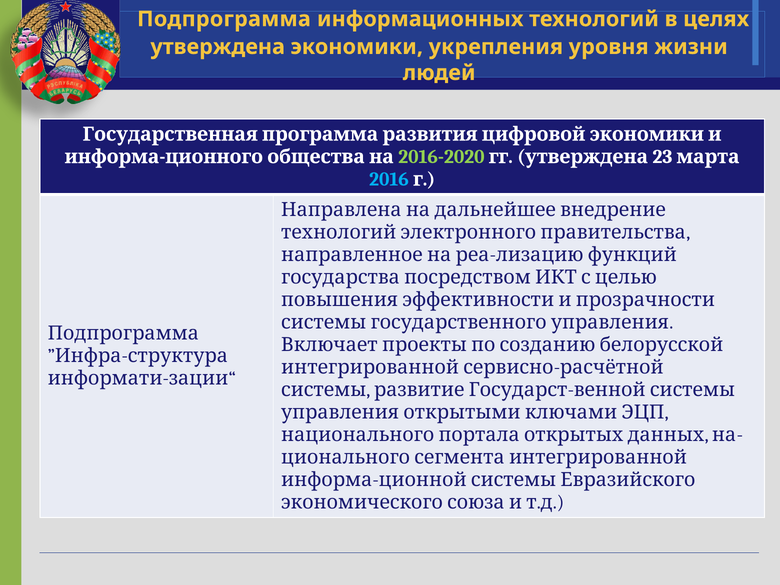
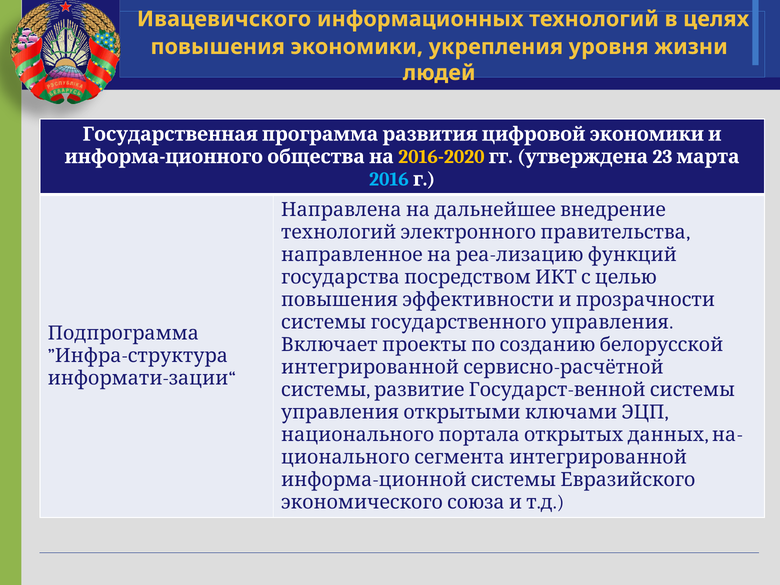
Подпрограмма: Подпрограмма -> Ивацевичского (224, 19)
утверждена: утверждена -> повышения (218, 47)
2016-2020 colour: light green -> yellow (441, 157)
